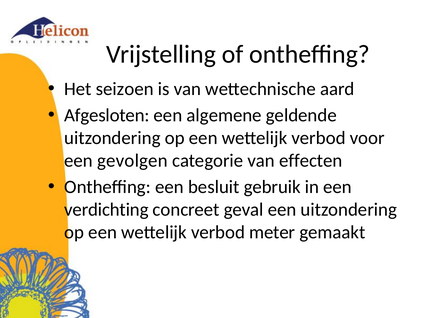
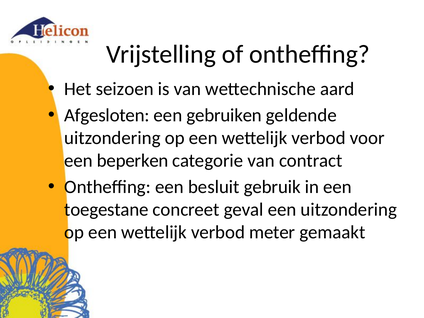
algemene: algemene -> gebruiken (224, 115)
gevolgen: gevolgen -> beperken (133, 161)
effecten: effecten -> contract (311, 161)
verdichting: verdichting -> toegestane (106, 210)
